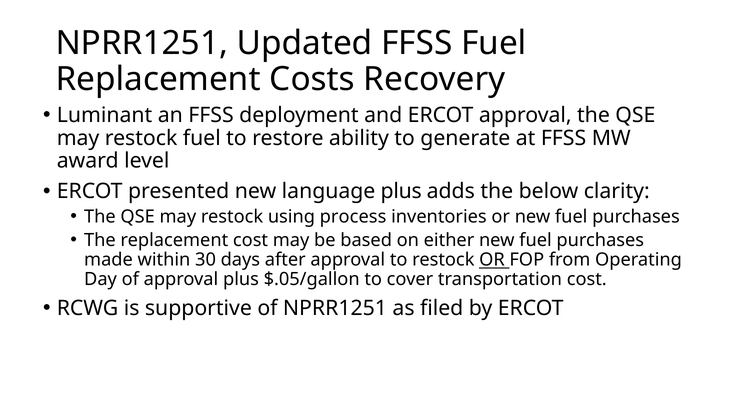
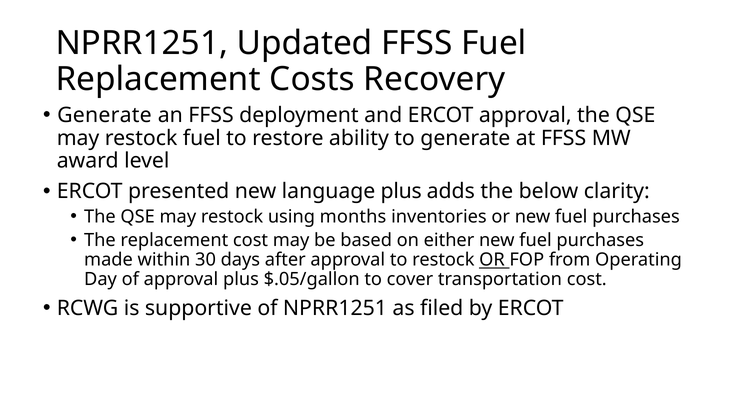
Luminant: Luminant -> Generate (104, 115)
process: process -> months (353, 217)
